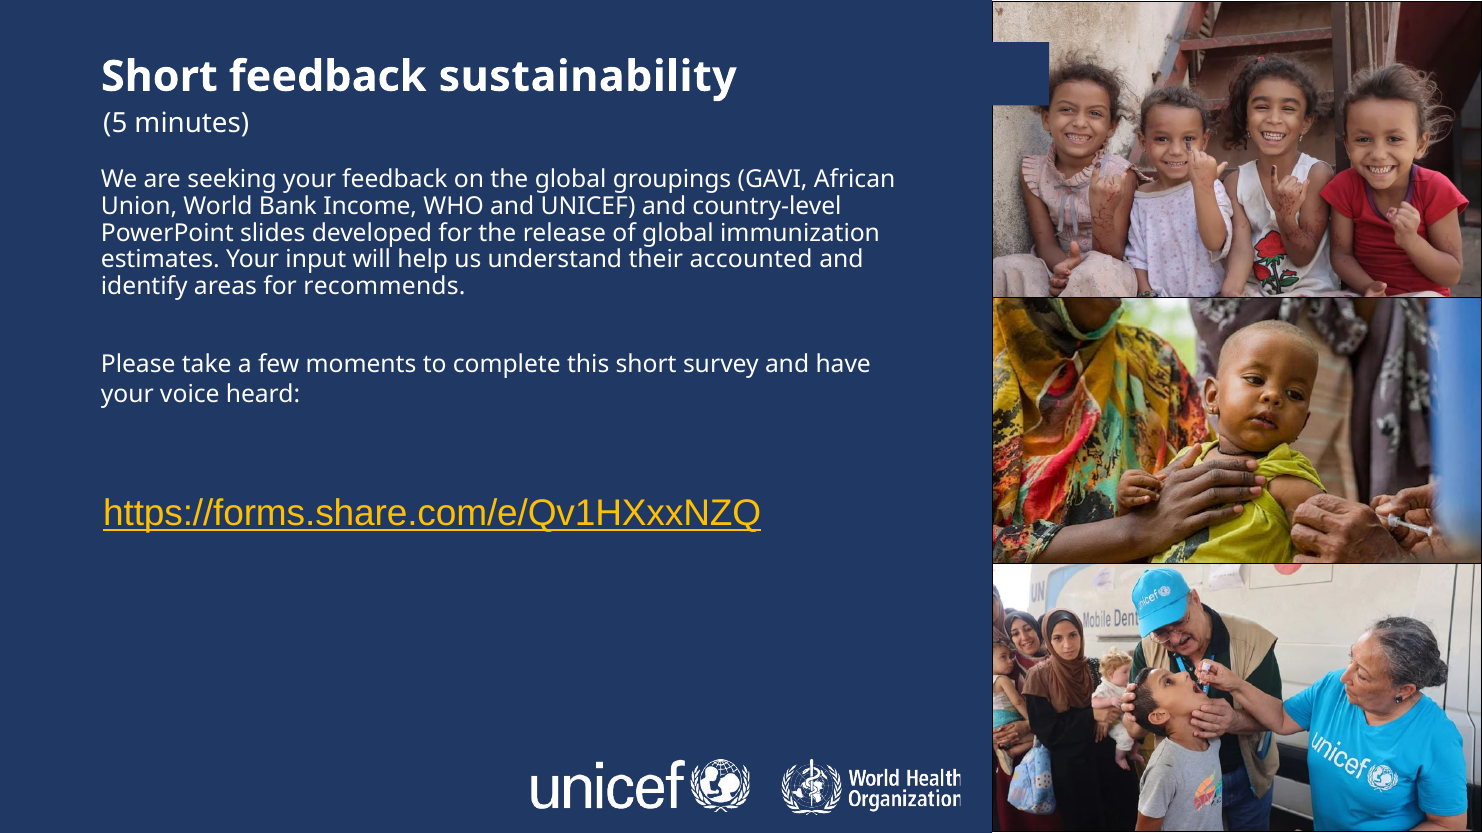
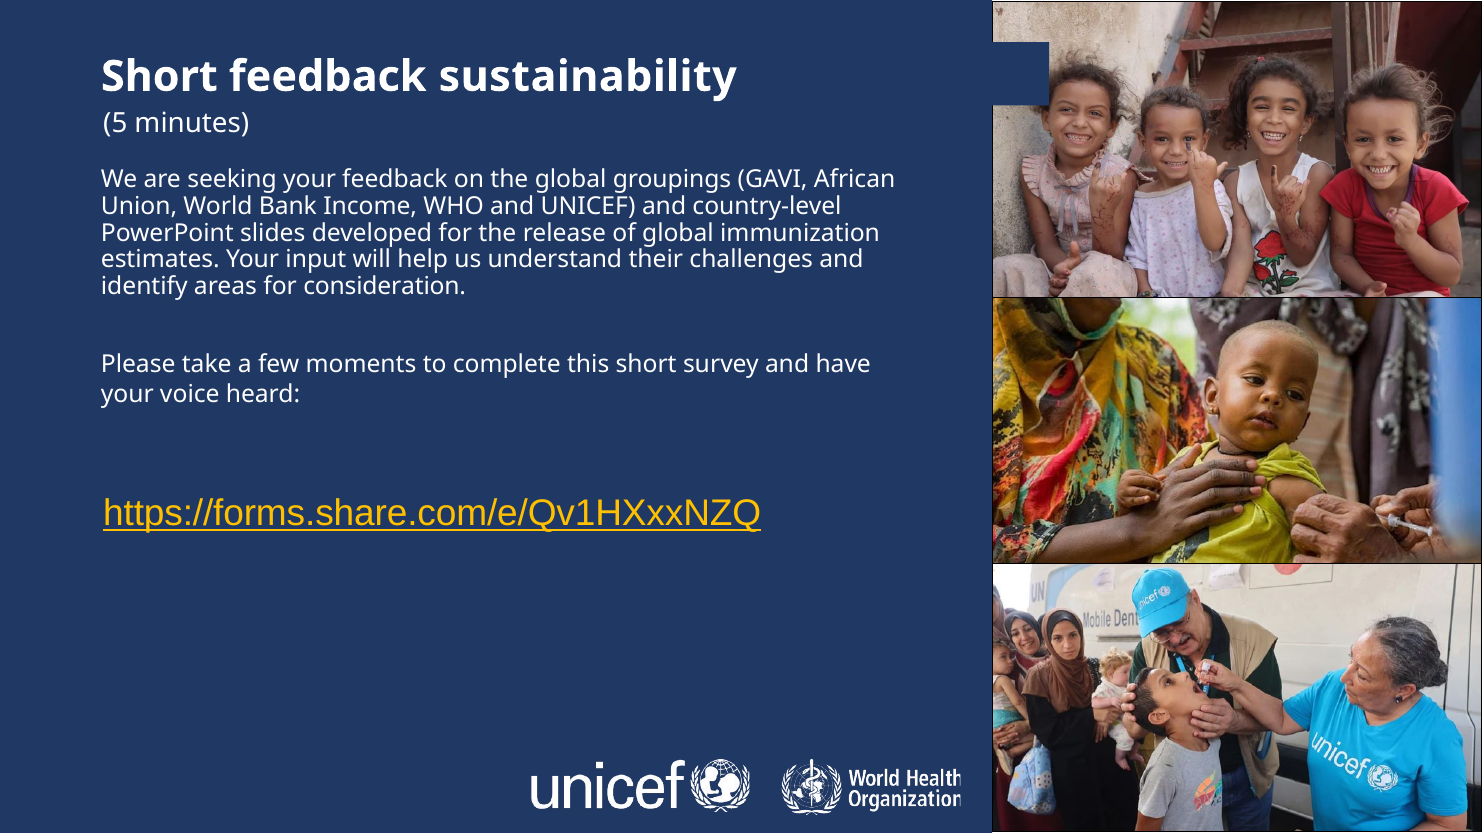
accounted: accounted -> challenges (751, 260)
recommends: recommends -> consideration (385, 286)
